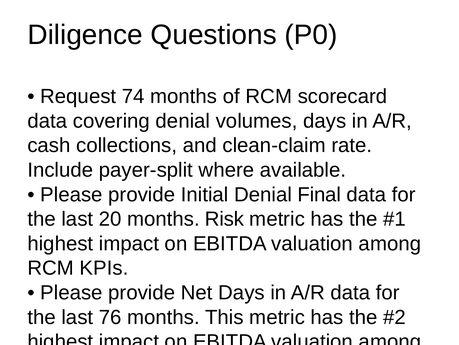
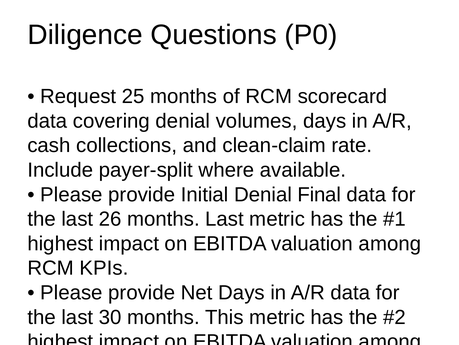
74: 74 -> 25 (133, 96)
20: 20 -> 26 (110, 219)
months Risk: Risk -> Last (224, 219)
76: 76 -> 30 (110, 317)
